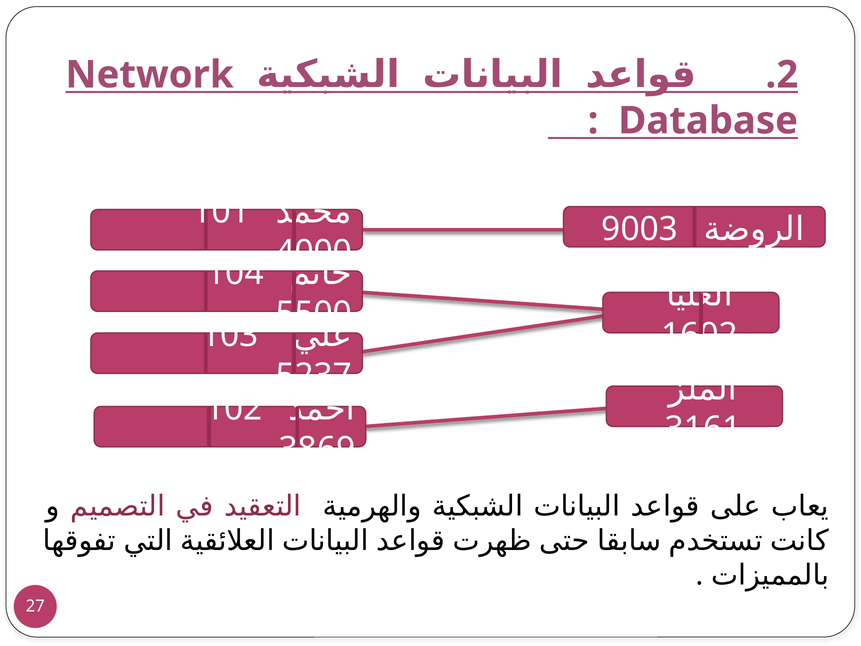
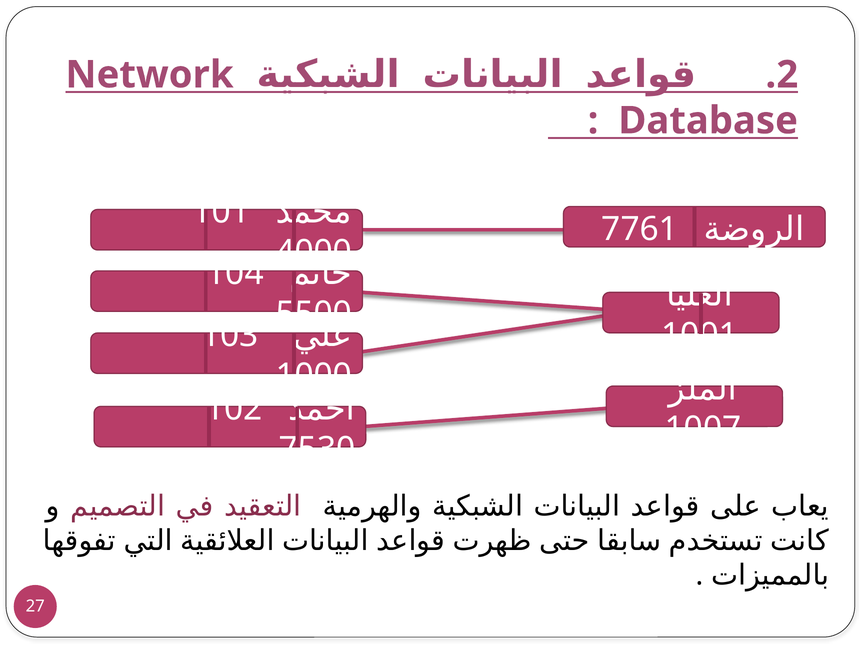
9003: 9003 -> 7761 (640, 229)
1602: 1602 -> 1001 (700, 335)
5237: 5237 -> 1000 (314, 375)
3161: 3161 -> 1007 (703, 429)
3869: 3869 -> 7530 (317, 449)
